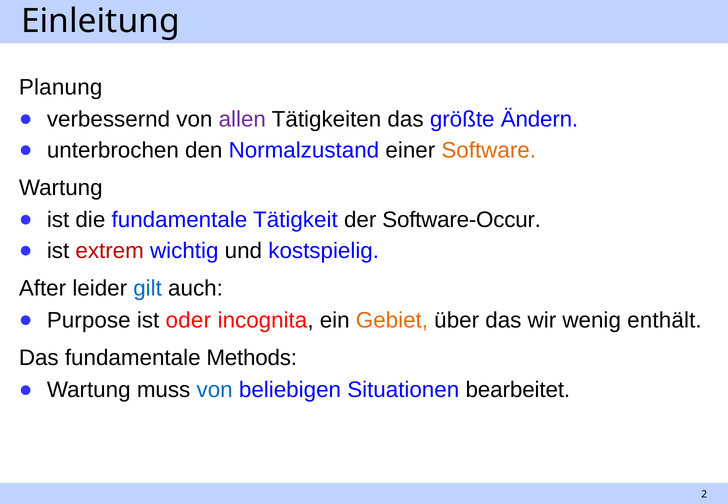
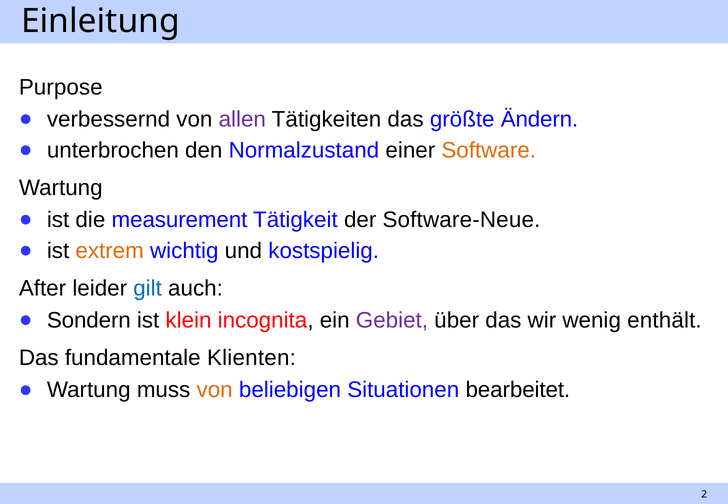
Planung: Planung -> Purpose (61, 87)
die fundamentale: fundamentale -> measurement (179, 220)
Software-Occur: Software-Occur -> Software-Neue (461, 220)
extrem colour: red -> orange (110, 251)
Purpose: Purpose -> Sondern (89, 320)
oder: oder -> klein (188, 320)
Gebiet colour: orange -> purple (392, 320)
Methods: Methods -> Klienten (251, 358)
von colour: blue -> orange (215, 390)
